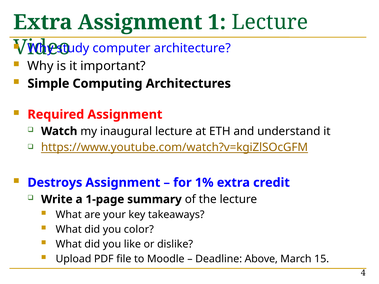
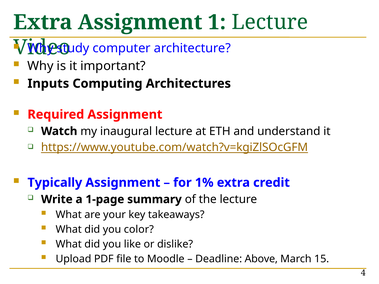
Simple: Simple -> Inputs (48, 84)
Destroys: Destroys -> Typically (55, 183)
